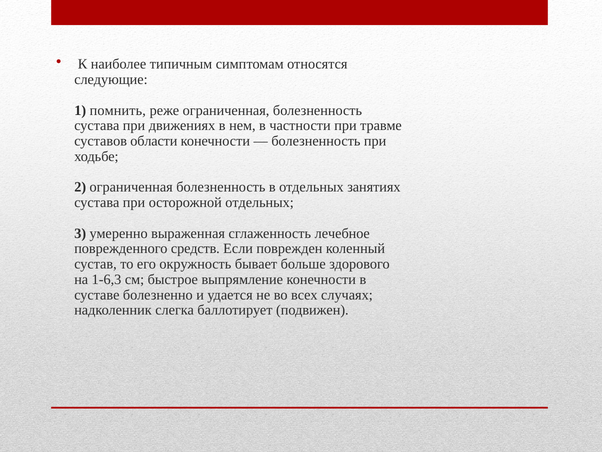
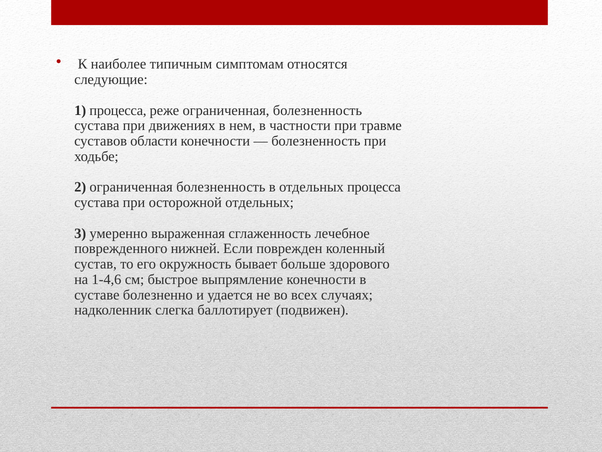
1 помнить: помнить -> процесса (118, 110)
отдельных занятиях: занятиях -> процесса (374, 187)
средств: средств -> нижней (195, 248)
1-6,3: 1-6,3 -> 1-4,6 (107, 279)
